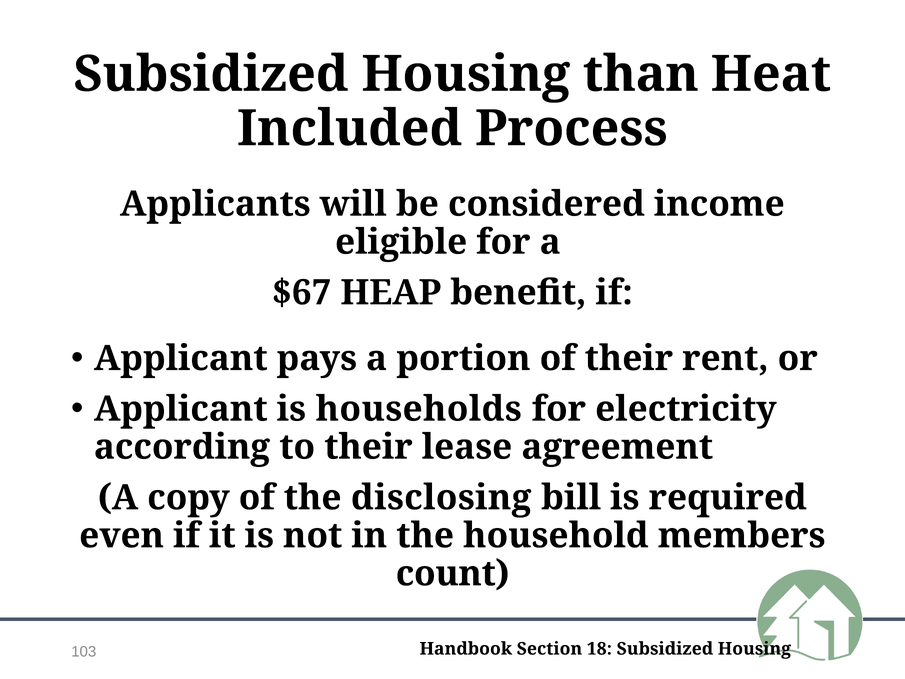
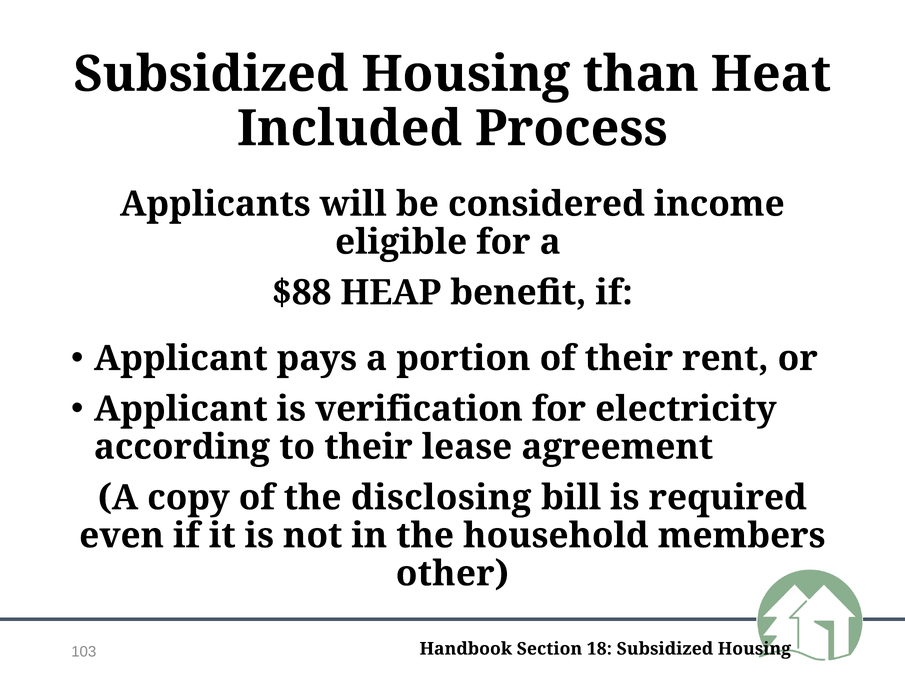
$67: $67 -> $88 (302, 293)
households: households -> verification (419, 409)
count: count -> other (452, 574)
